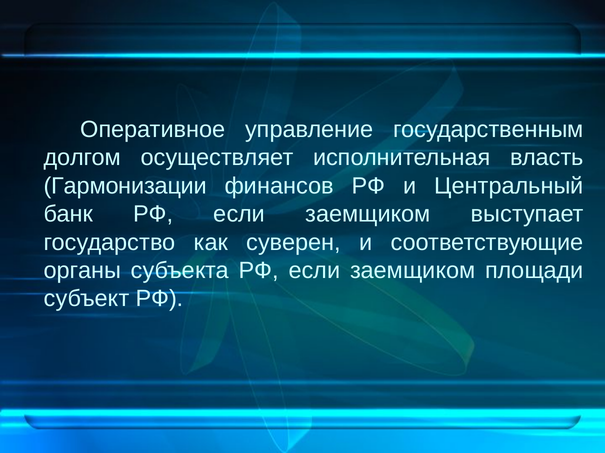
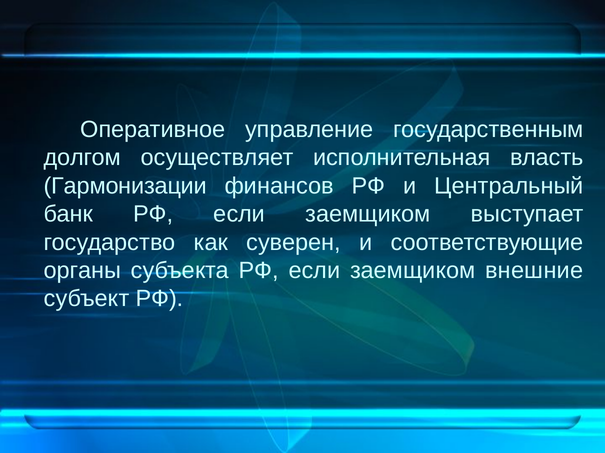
площади: площади -> внешние (534, 271)
